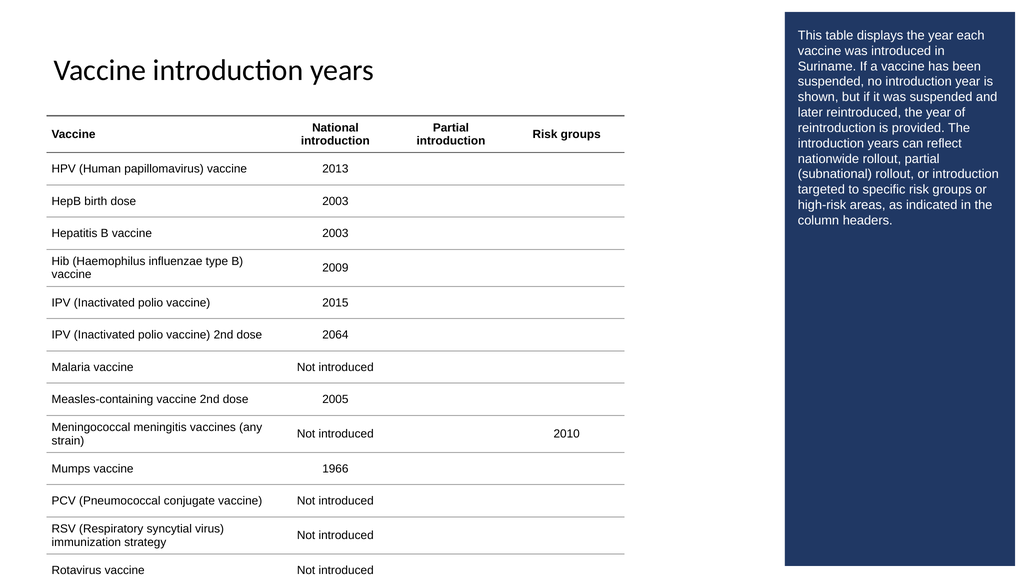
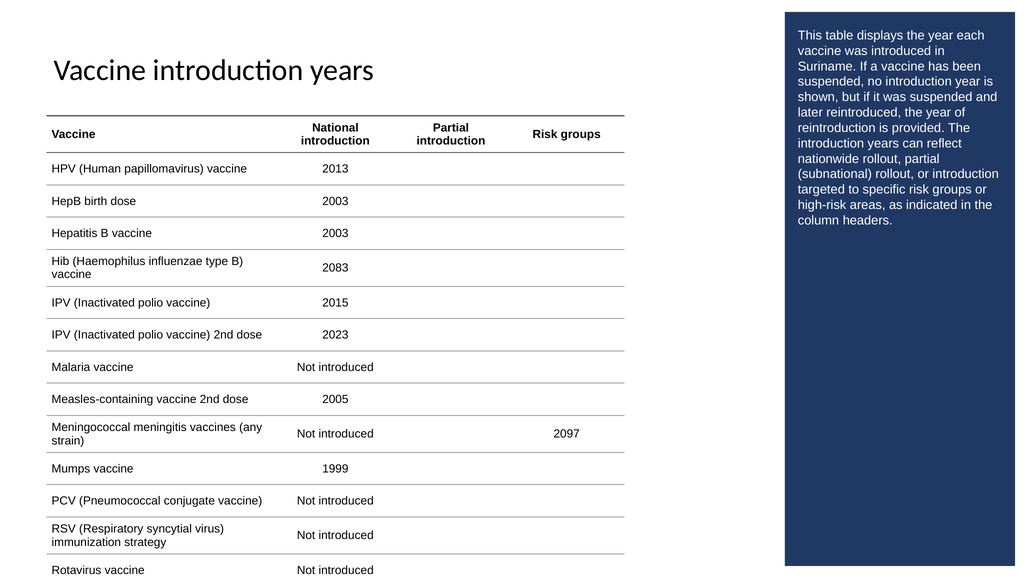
2009: 2009 -> 2083 (335, 268)
2064: 2064 -> 2023 (335, 335)
2010: 2010 -> 2097 (567, 434)
1966: 1966 -> 1999 (335, 469)
